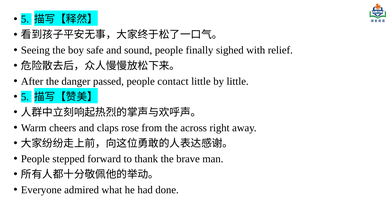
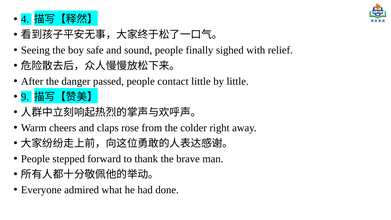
5: 5 -> 4 (25, 19)
5: 5 -> 9 (25, 97)
across: across -> colder (194, 128)
